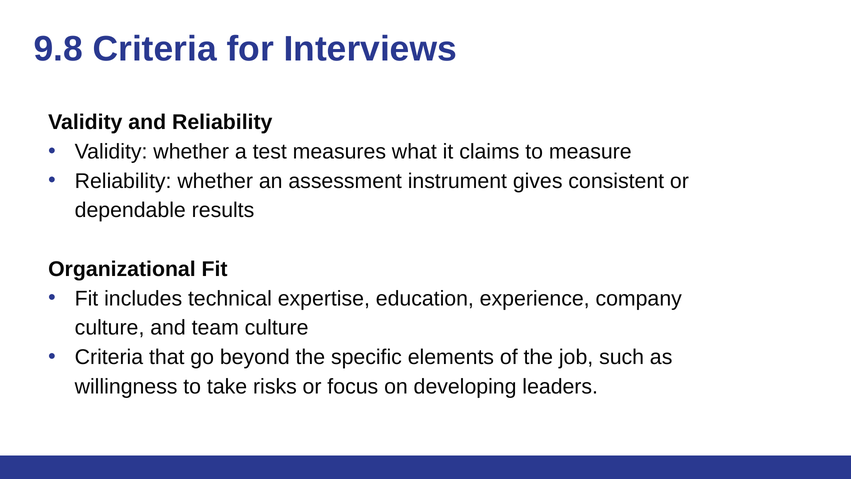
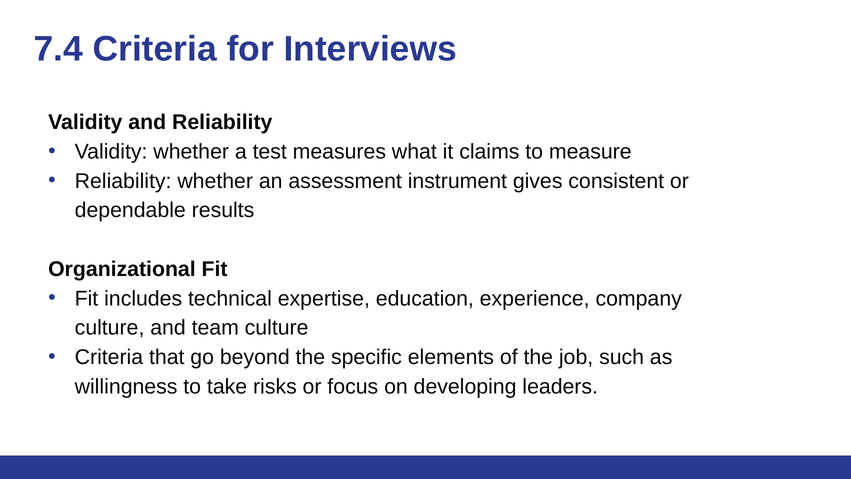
9.8: 9.8 -> 7.4 (58, 49)
